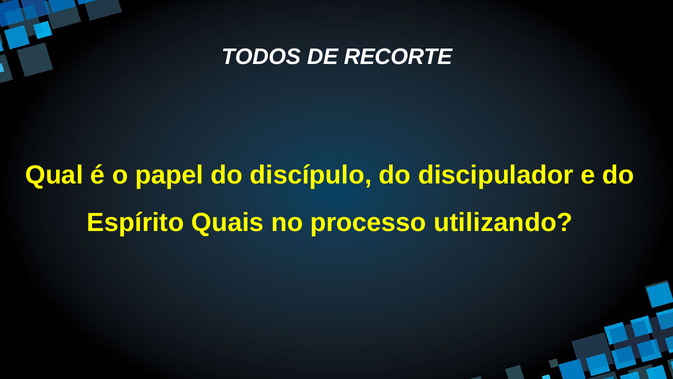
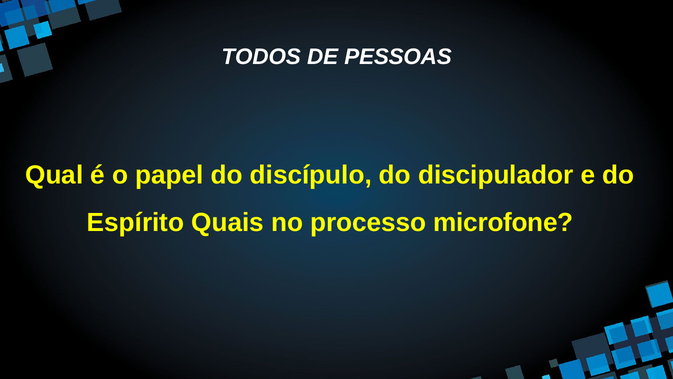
RECORTE: RECORTE -> PESSOAS (398, 57)
utilizando: utilizando -> microfone (503, 222)
